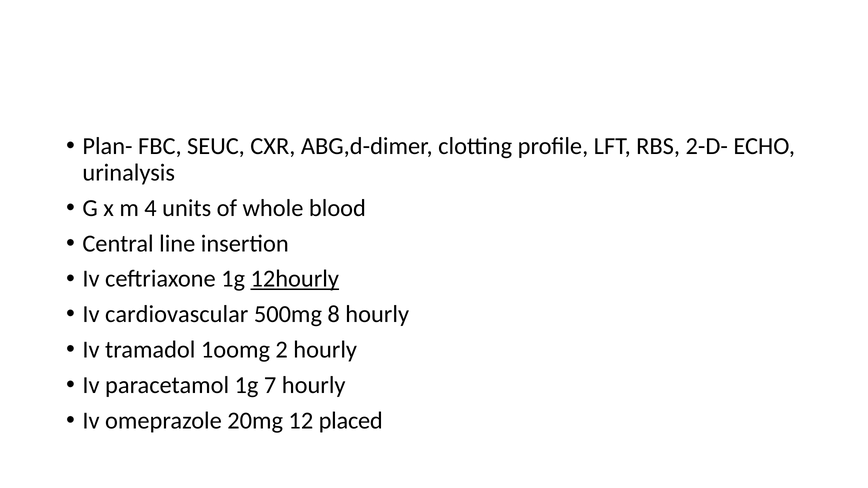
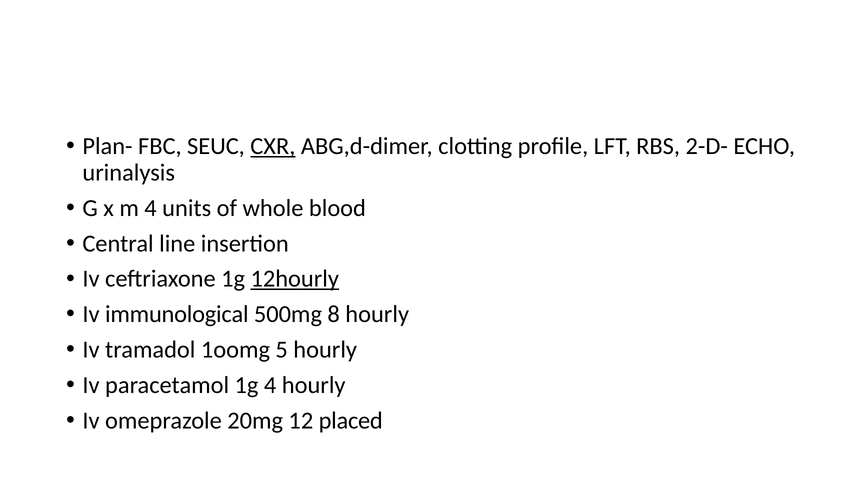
CXR underline: none -> present (273, 146)
cardiovascular: cardiovascular -> immunological (177, 314)
2: 2 -> 5 (282, 350)
1g 7: 7 -> 4 (270, 385)
